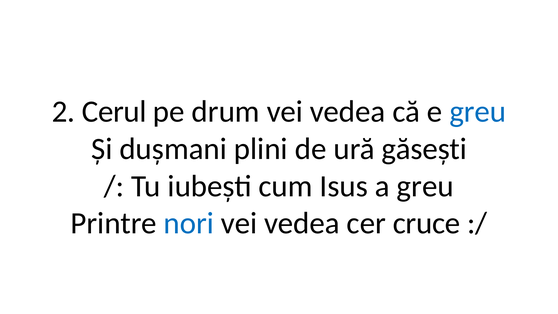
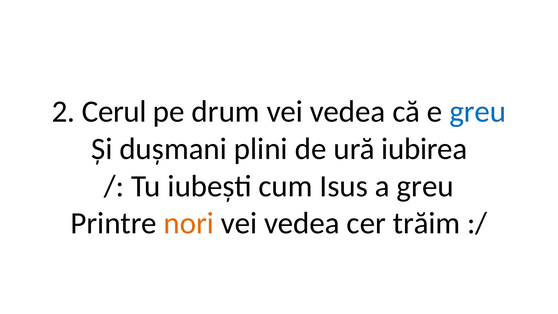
găsești: găsești -> iubirea (424, 149)
nori colour: blue -> orange (189, 223)
cruce: cruce -> trăim (427, 223)
